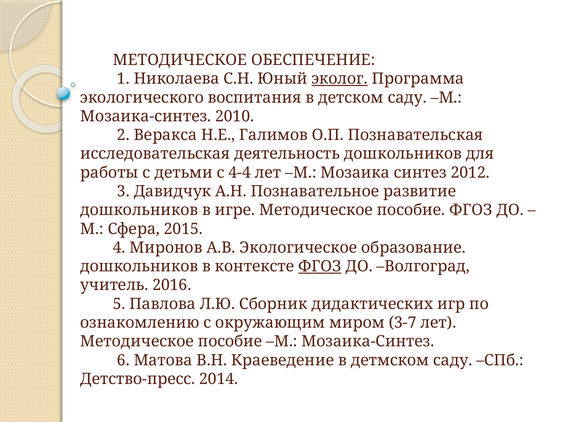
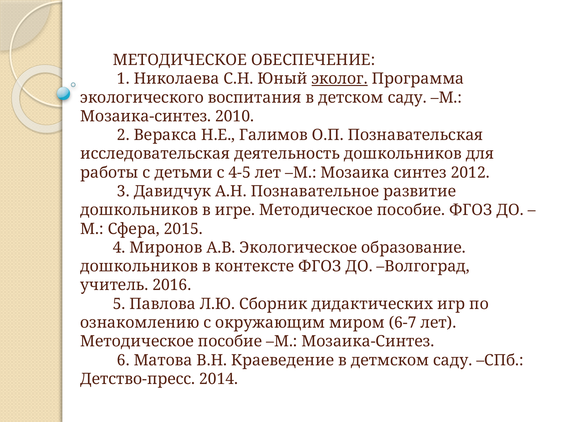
4-4: 4-4 -> 4-5 (240, 173)
ФГОЗ underline: present -> none (320, 267)
3-7: 3-7 -> 6-7 (403, 323)
